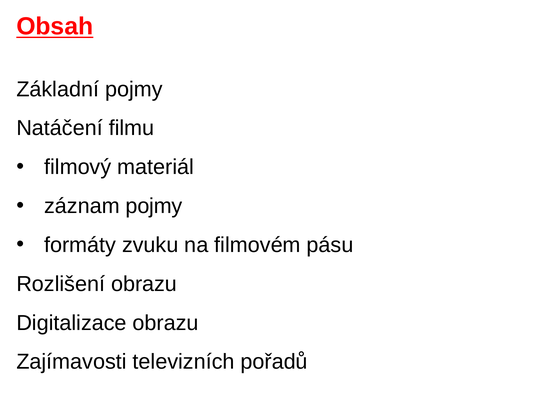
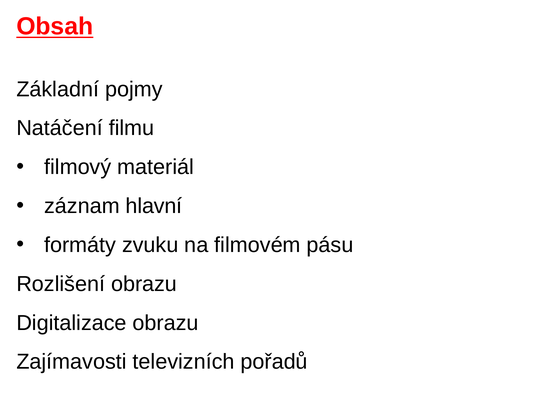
záznam pojmy: pojmy -> hlavní (154, 206)
